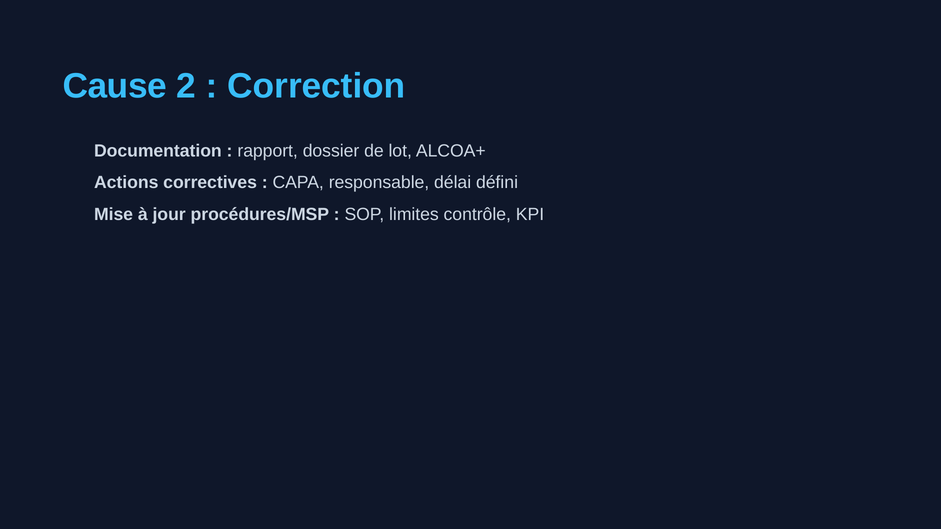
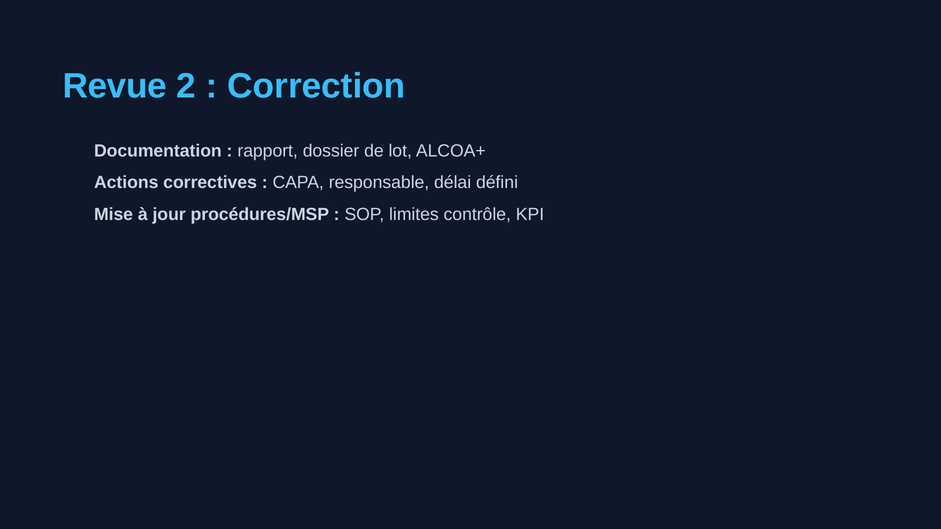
Cause: Cause -> Revue (115, 86)
